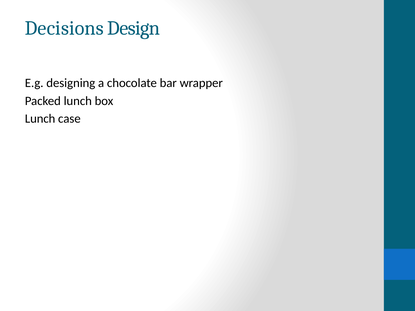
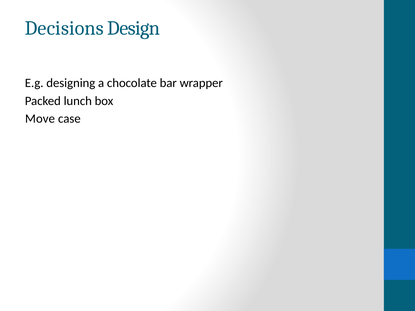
Lunch: Lunch -> Move (40, 119)
